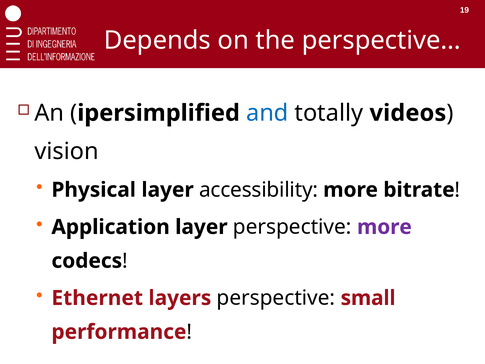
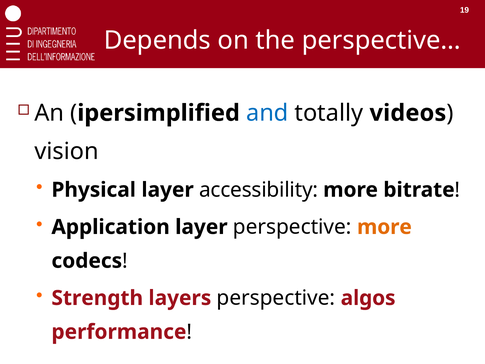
more colour: purple -> orange (384, 227)
Ethernet: Ethernet -> Strength (97, 298)
small: small -> algos (368, 298)
